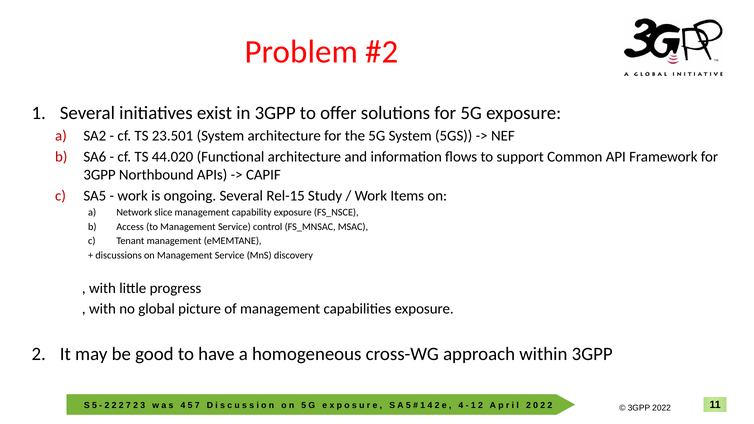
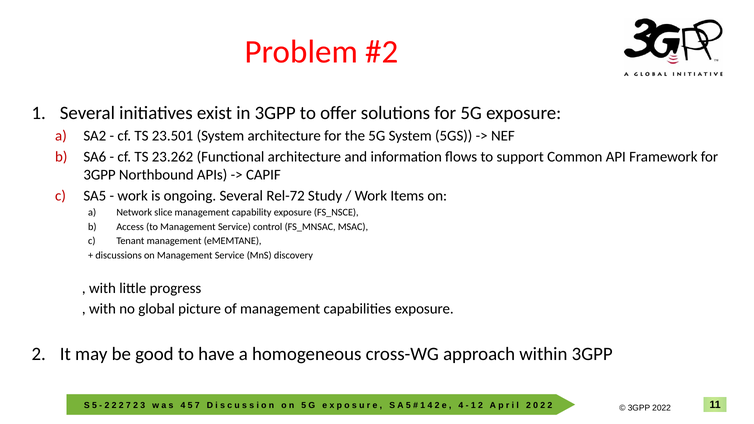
44.020: 44.020 -> 23.262 (173, 157)
Rel-15: Rel-15 -> Rel-72 (286, 196)
